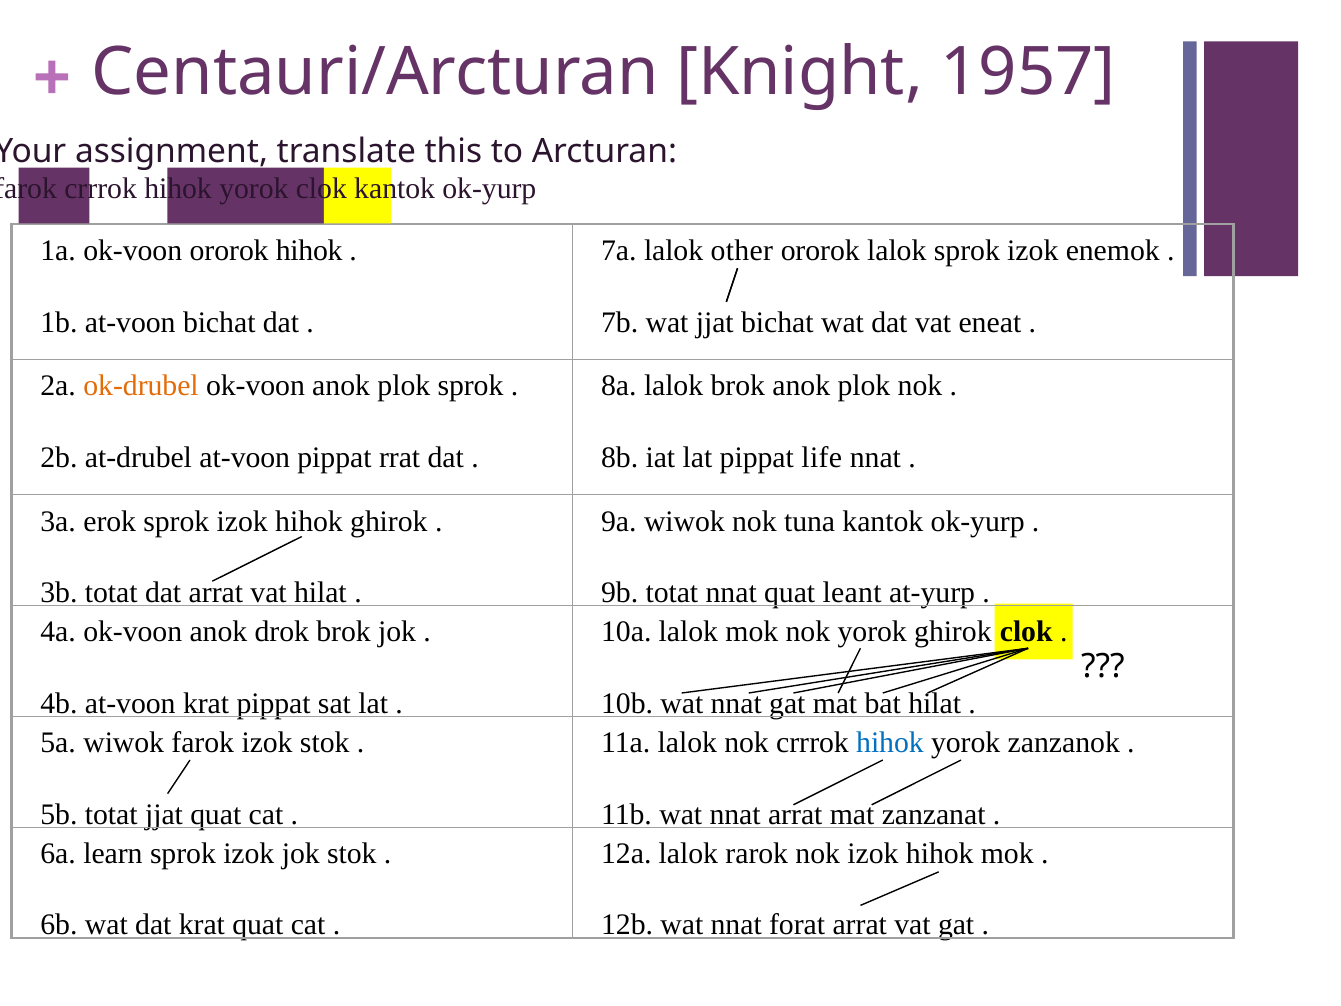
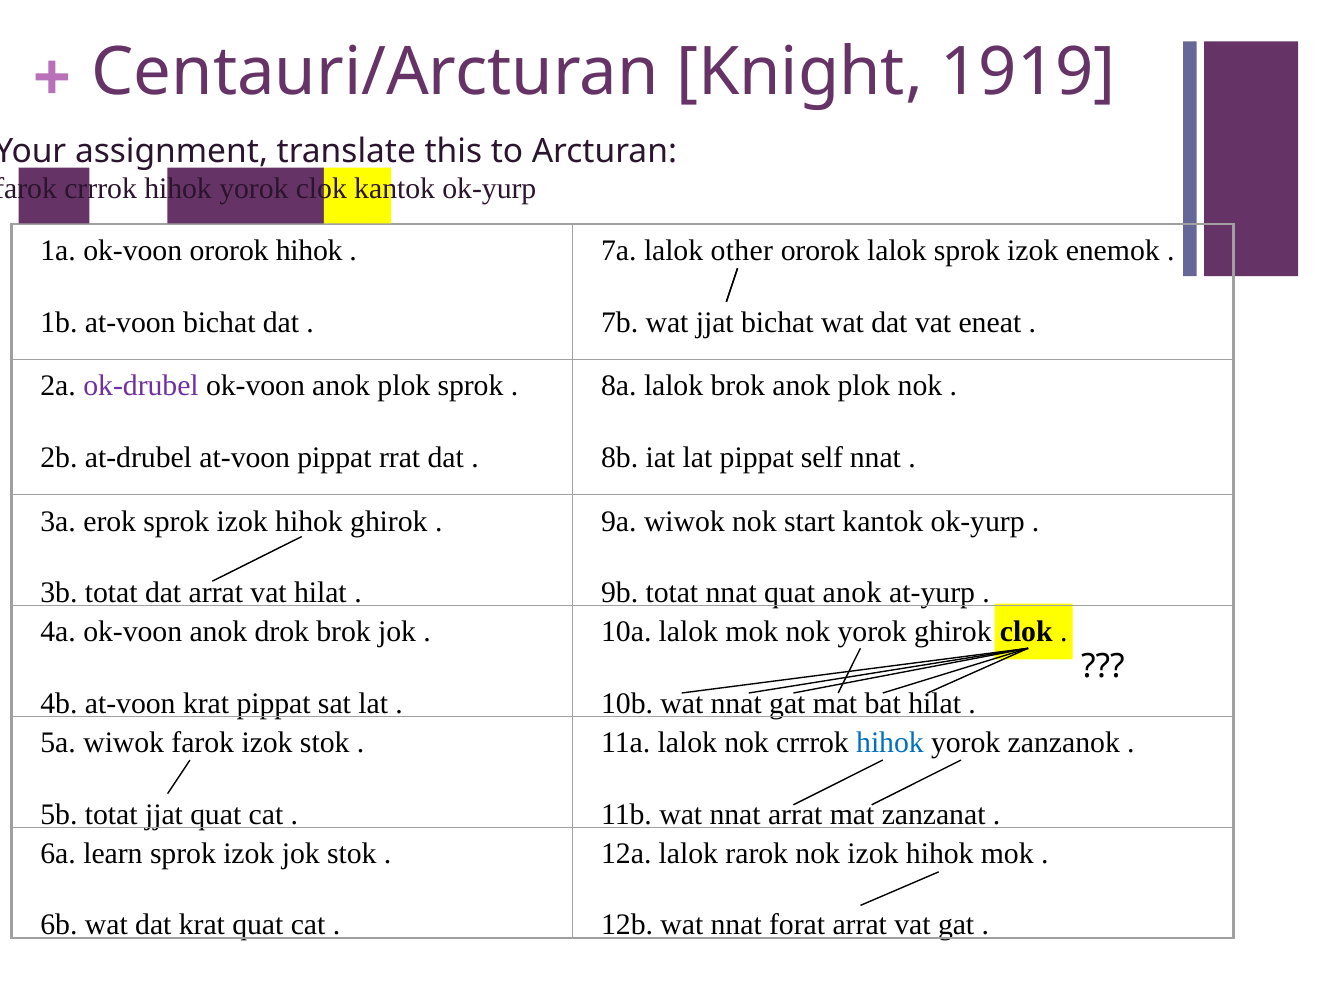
1957: 1957 -> 1919 (1028, 72)
ok-drubel colour: orange -> purple (141, 386)
life: life -> self (822, 457)
tuna: tuna -> start (810, 521)
quat leant: leant -> anok (852, 593)
